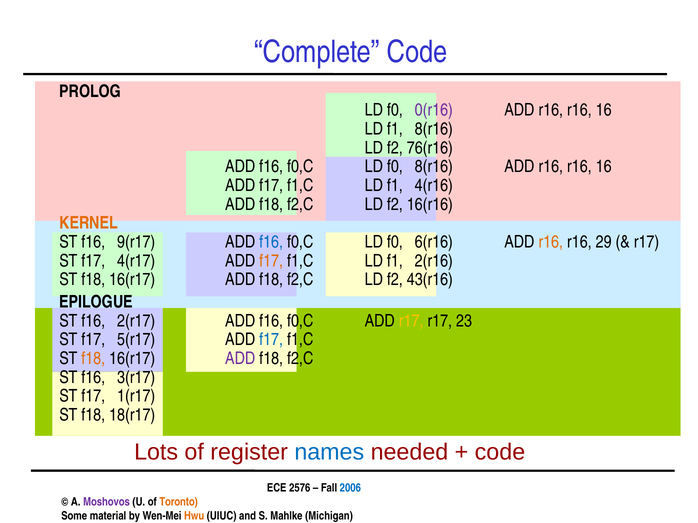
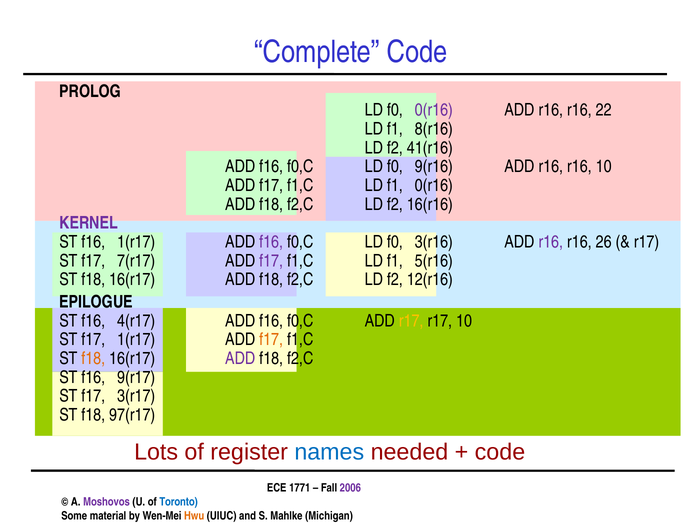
16: 16 -> 22 (604, 110)
76(r16: 76(r16 -> 41(r16 (430, 148)
f0 8(r16: 8(r16 -> 9(r16 (434, 167)
16: 16 -> 10 (604, 167)
f1 4(r16: 4(r16 -> 0(r16 (434, 186)
KERNEL colour: orange -> purple (89, 223)
f16 9(r17: 9(r17 -> 1(r17 (136, 242)
f16 colour: blue -> purple (271, 242)
6(r16: 6(r16 -> 3(r16 (434, 242)
r16 colour: orange -> purple (551, 242)
29: 29 -> 26 (604, 242)
4(r17: 4(r17 -> 7(r17 (136, 261)
f17 colour: orange -> purple (271, 261)
2(r16: 2(r16 -> 5(r16 (434, 261)
43(r16: 43(r16 -> 12(r16 (430, 280)
2(r17: 2(r17 -> 4(r17 (136, 321)
r17 23: 23 -> 10 (464, 321)
f17 5(r17: 5(r17 -> 1(r17 (136, 340)
f17 colour: blue -> orange (271, 340)
3(r17: 3(r17 -> 9(r17 (136, 378)
1(r17: 1(r17 -> 3(r17 (136, 396)
18(r17: 18(r17 -> 97(r17 (132, 415)
2576: 2576 -> 1771 (300, 488)
2006 colour: blue -> purple (350, 488)
Toronto colour: orange -> blue (179, 502)
